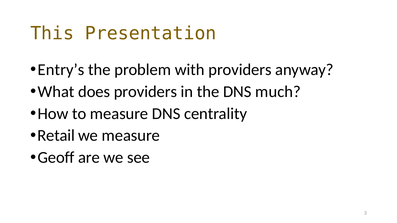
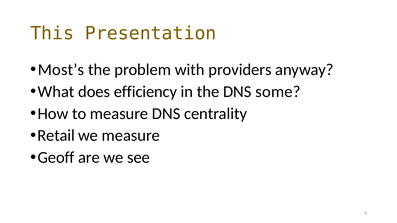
Entry’s: Entry’s -> Most’s (61, 70)
does providers: providers -> efficiency (145, 92)
much: much -> some (278, 92)
